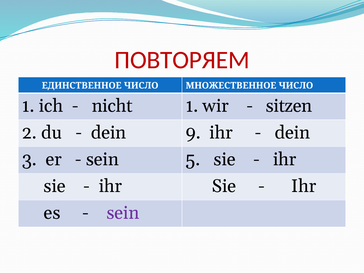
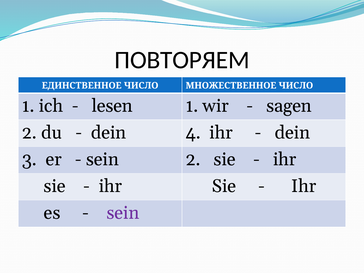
ПОВТОРЯЕМ colour: red -> black (182, 60)
nicht: nicht -> lesen (112, 106)
sitzen: sitzen -> sagen (289, 106)
9: 9 -> 4 (193, 133)
sein 5: 5 -> 2 (193, 159)
